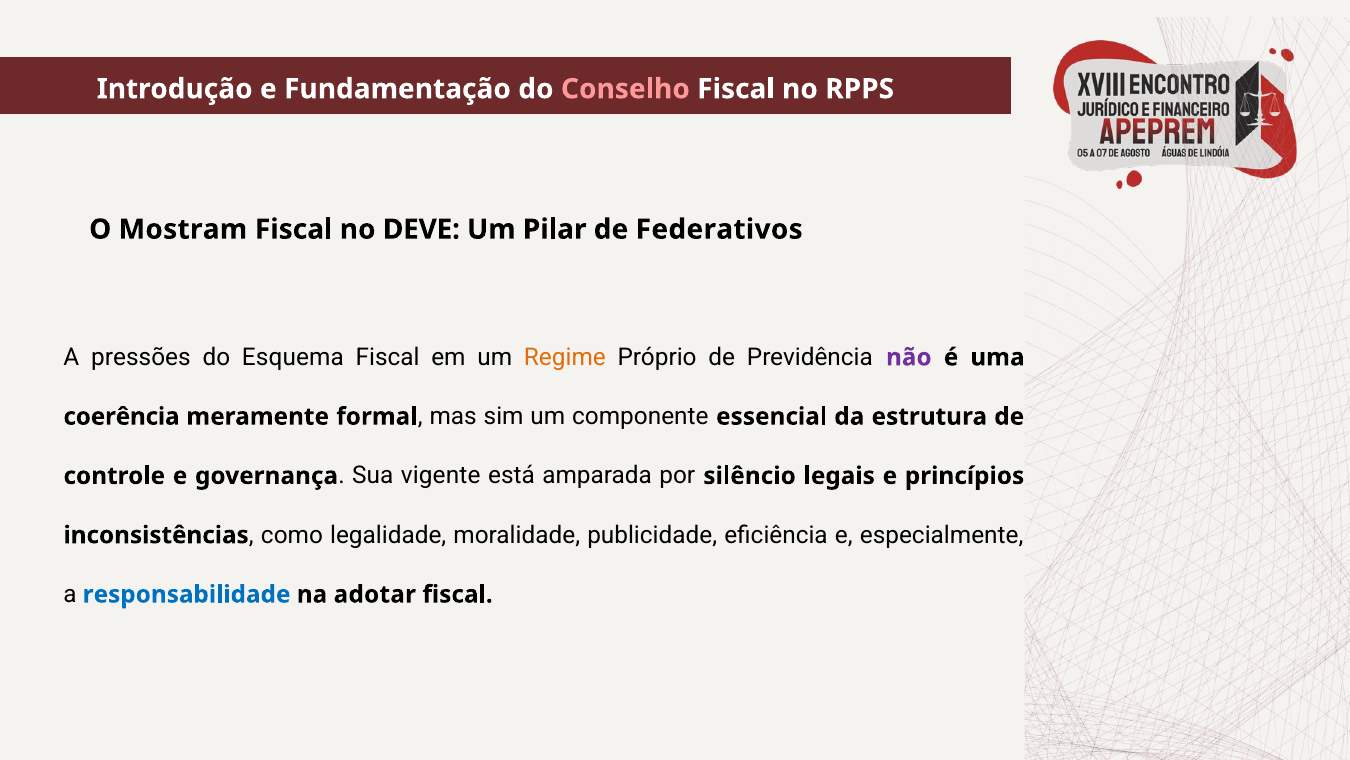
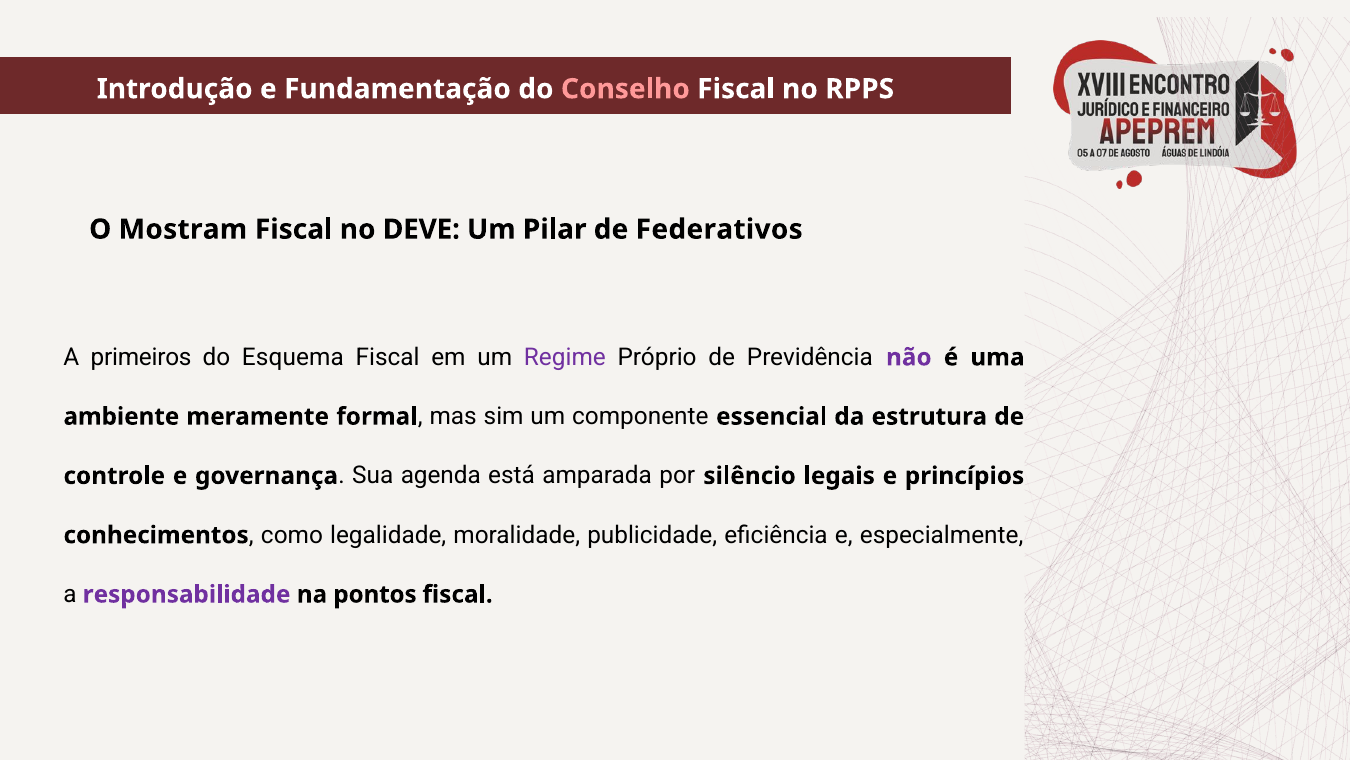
pressões: pressões -> primeiros (141, 357)
Regime colour: orange -> purple (565, 357)
coerência: coerência -> ambiente (121, 416)
vigente: vigente -> agenda (441, 476)
inconsistências: inconsistências -> conhecimentos (156, 535)
responsabilidade colour: blue -> purple (187, 594)
adotar: adotar -> pontos (375, 594)
